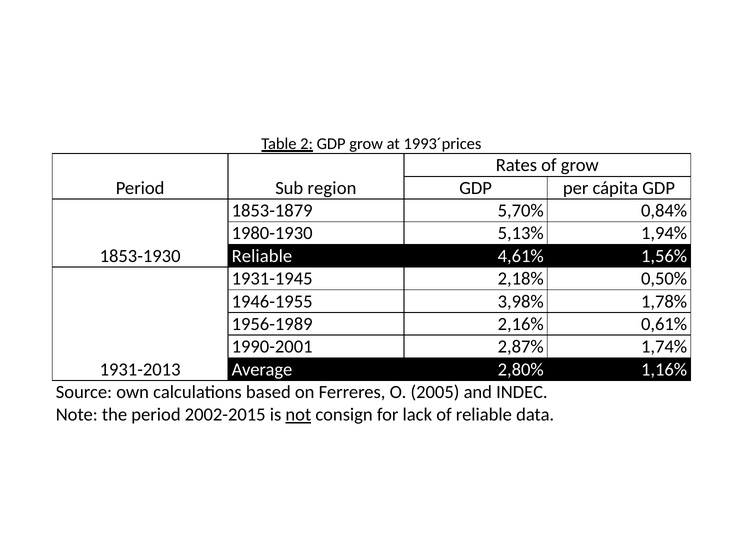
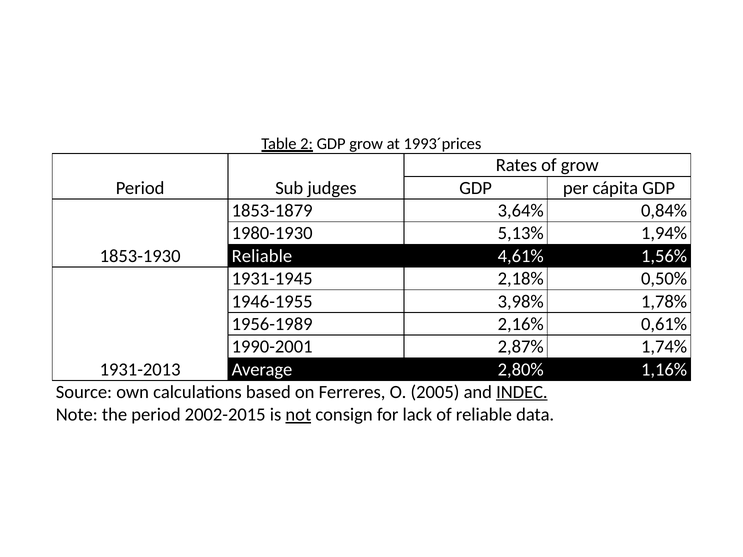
region: region -> judges (332, 188)
5,70%: 5,70% -> 3,64% (521, 211)
INDEC underline: none -> present (522, 392)
